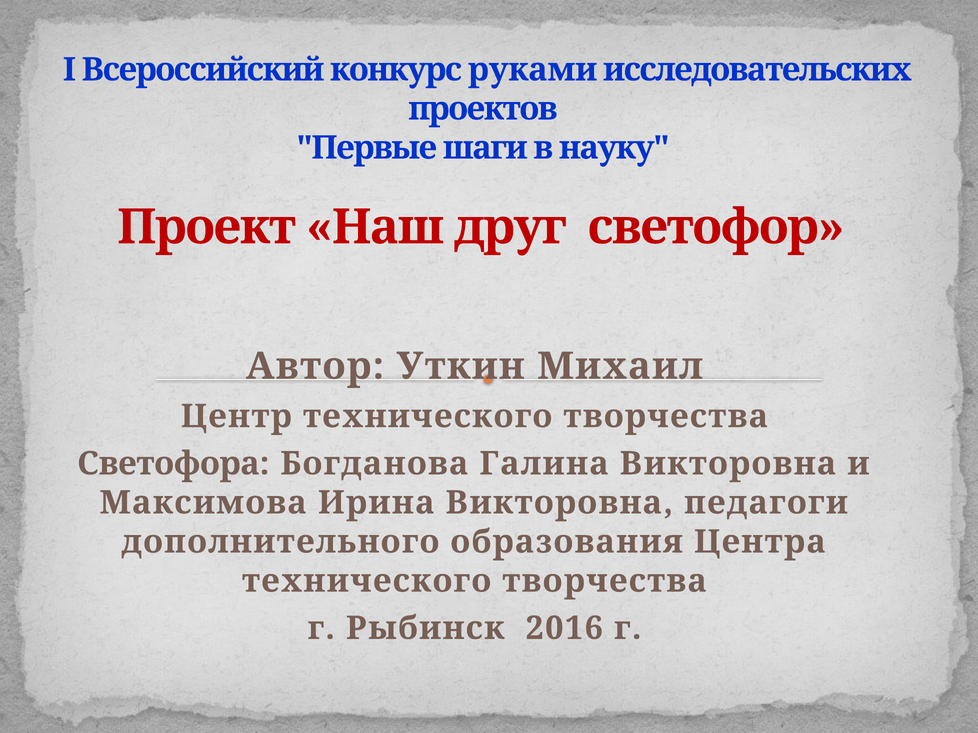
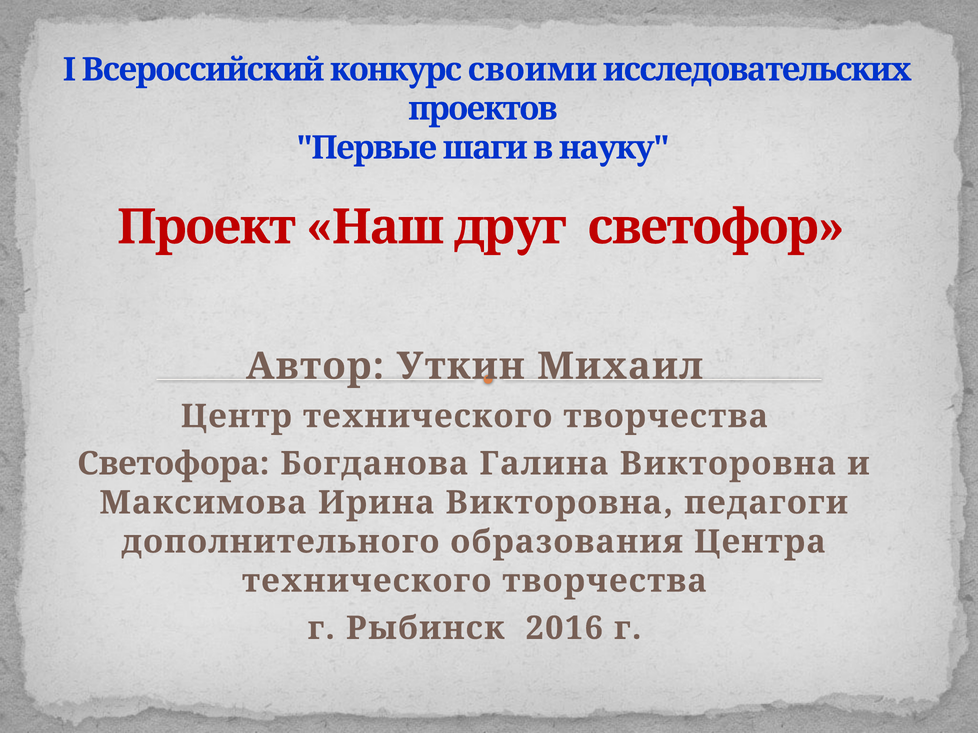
руками: руками -> своими (532, 70)
